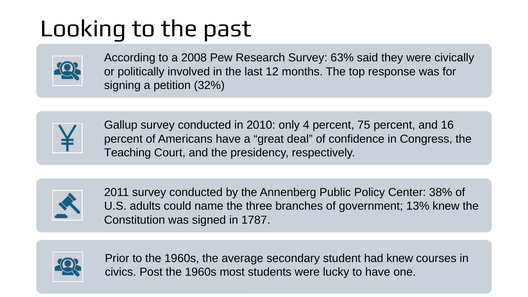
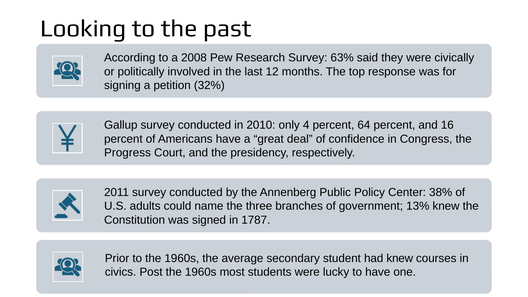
75: 75 -> 64 (364, 125)
Teaching: Teaching -> Progress (128, 153)
